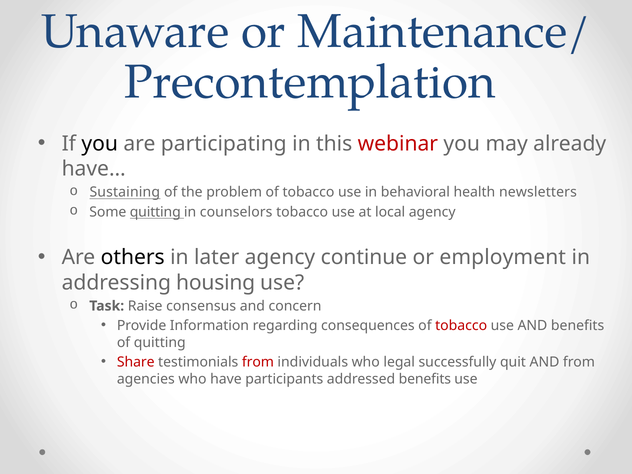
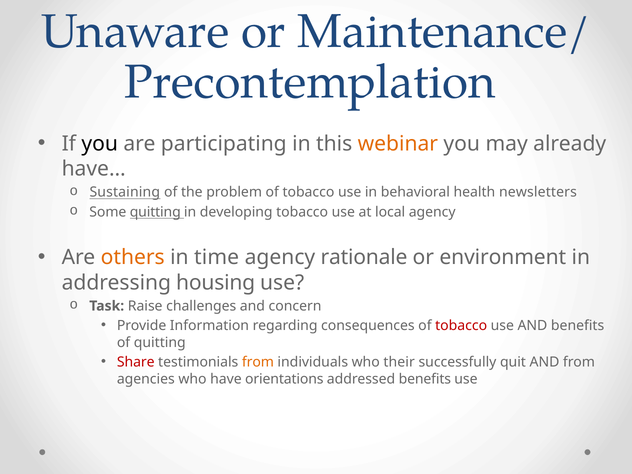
webinar colour: red -> orange (398, 144)
counselors: counselors -> developing (236, 212)
others colour: black -> orange (133, 257)
later: later -> time (217, 257)
continue: continue -> rationale (364, 257)
employment: employment -> environment (503, 257)
consensus: consensus -> challenges (201, 306)
from colour: red -> orange (258, 362)
legal: legal -> their (399, 362)
participants: participants -> orientations (284, 379)
